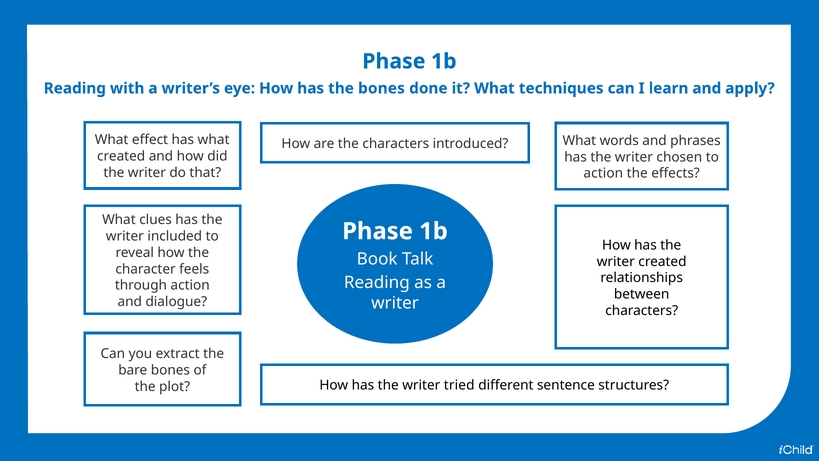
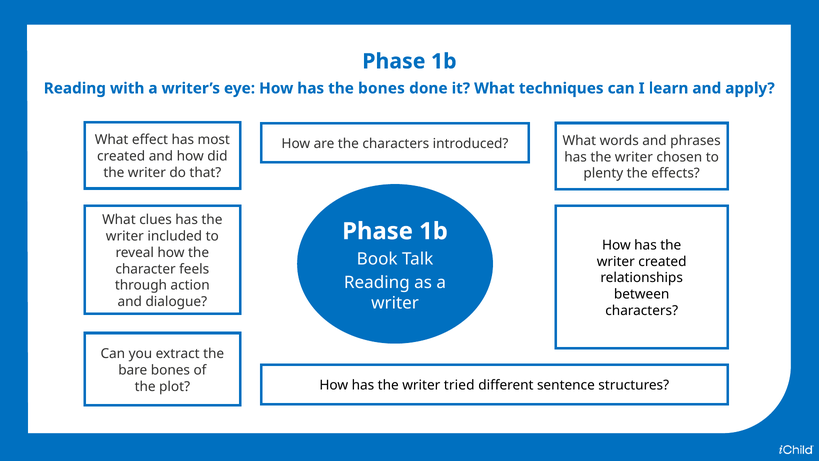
has what: what -> most (214, 140)
action: action -> plenty (603, 173)
